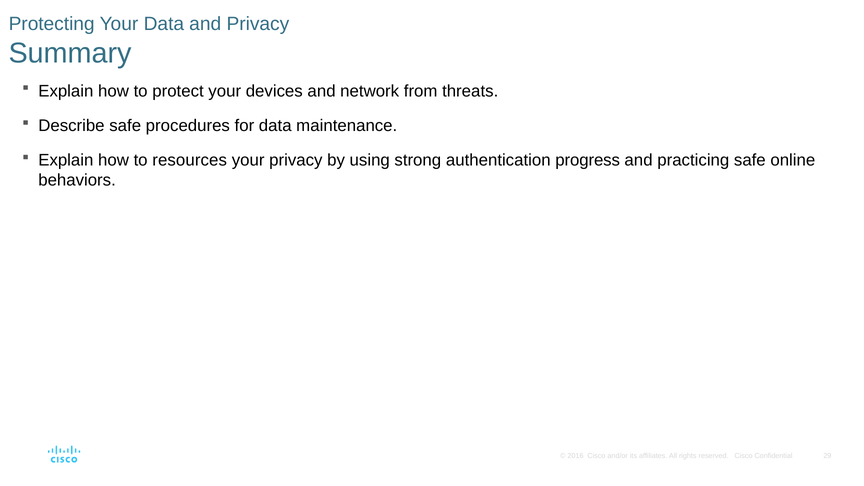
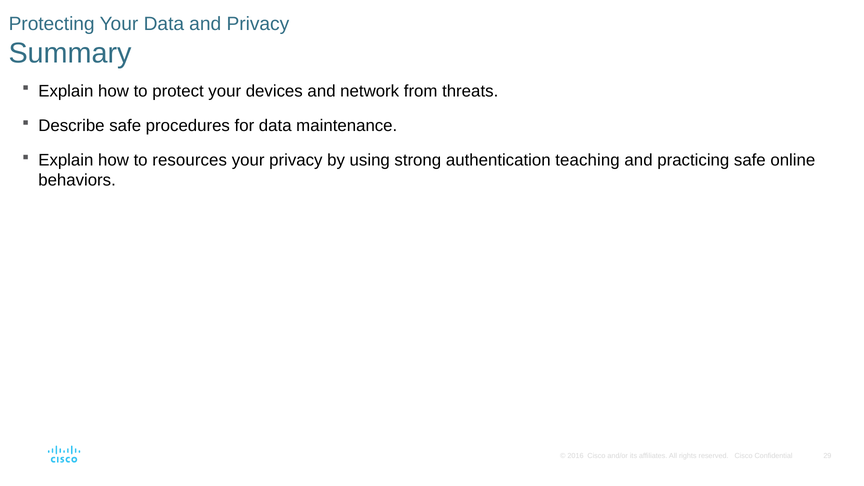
progress: progress -> teaching (588, 160)
